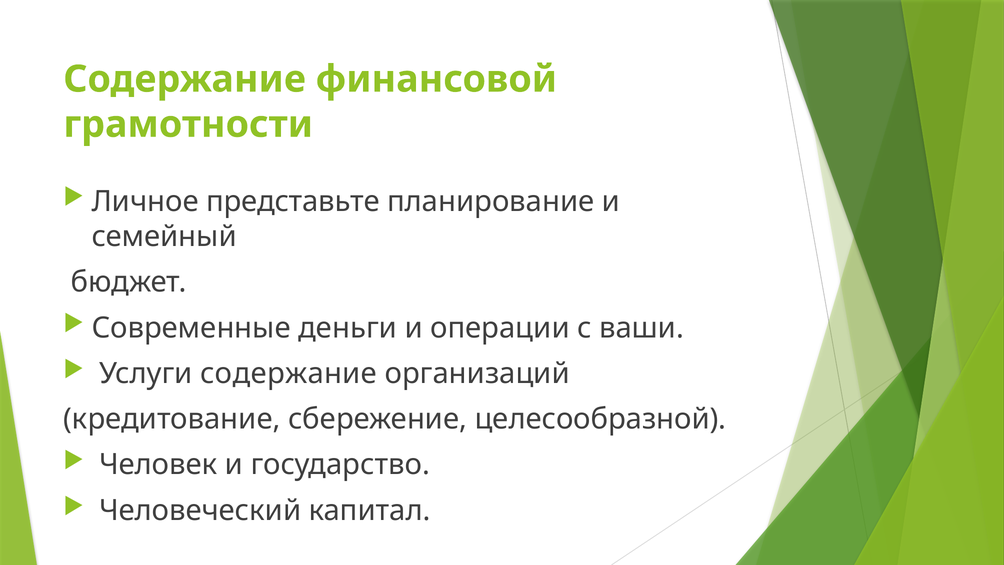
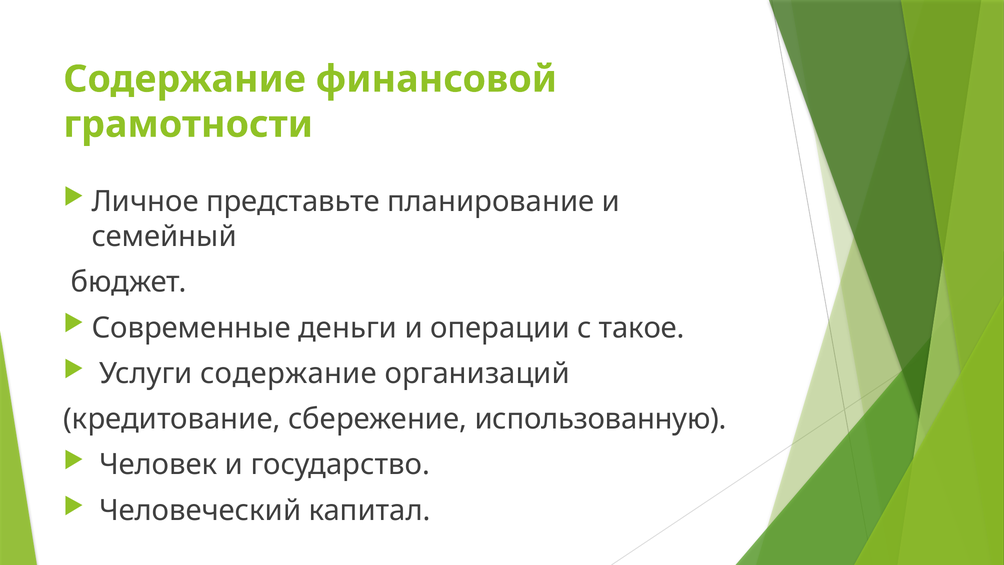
ваши: ваши -> такое (642, 328)
целесообразной: целесообразной -> использованную (601, 419)
